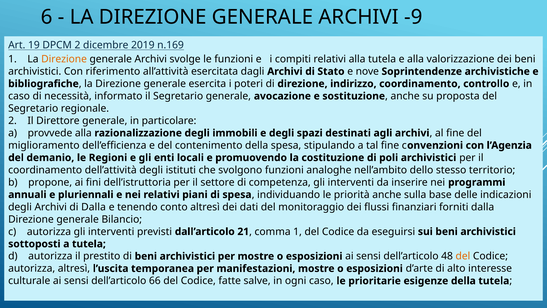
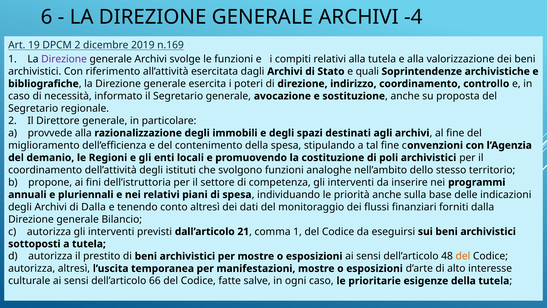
-9: -9 -> -4 (413, 17)
Direzione colour: orange -> purple (64, 59)
nove: nove -> quali (367, 71)
